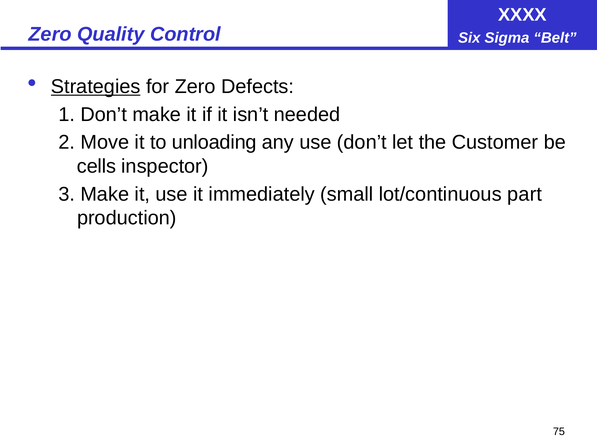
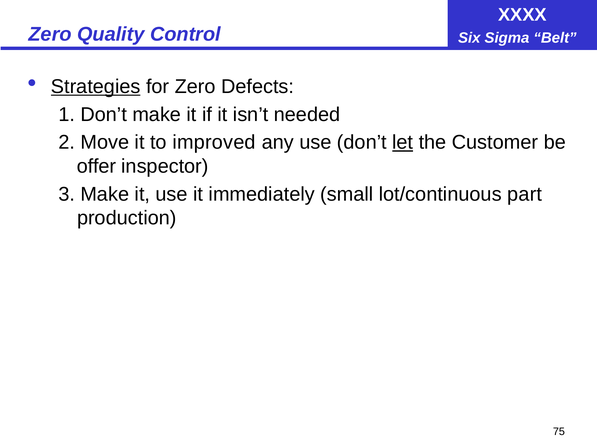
unloading: unloading -> improved (214, 142)
let underline: none -> present (403, 142)
cells: cells -> offer (96, 166)
